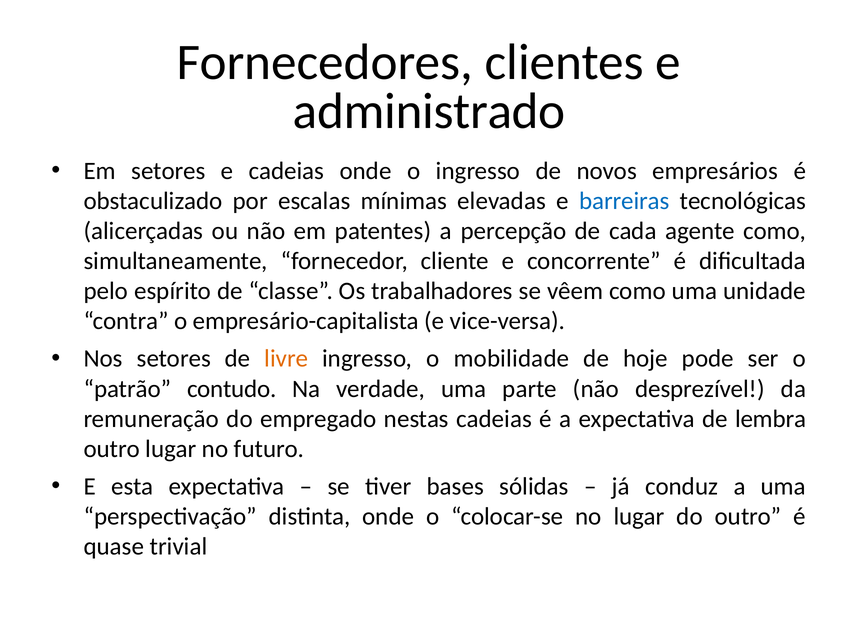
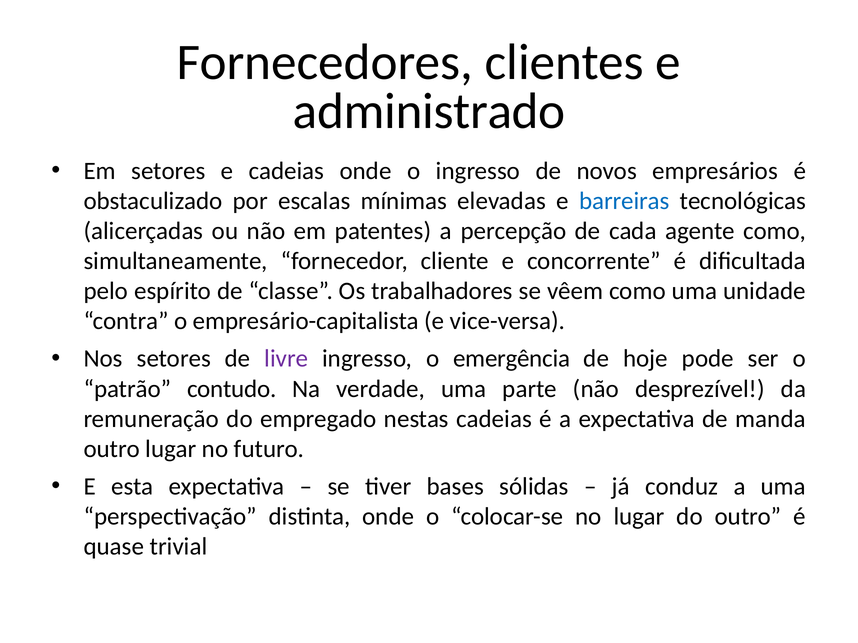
livre colour: orange -> purple (286, 359)
mobilidade: mobilidade -> emergência (512, 359)
lembra: lembra -> manda (770, 419)
